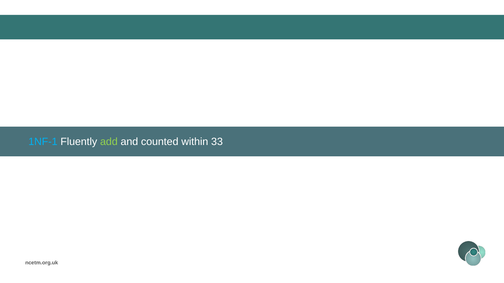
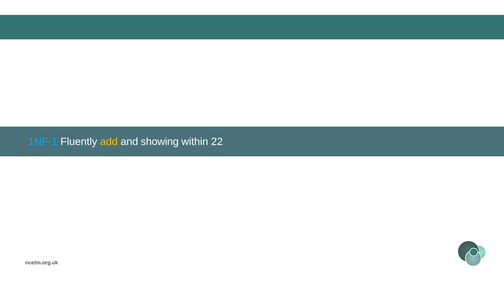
add colour: light green -> yellow (109, 142)
counted: counted -> showing (160, 142)
33: 33 -> 22 (217, 142)
